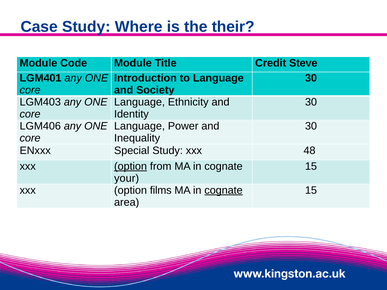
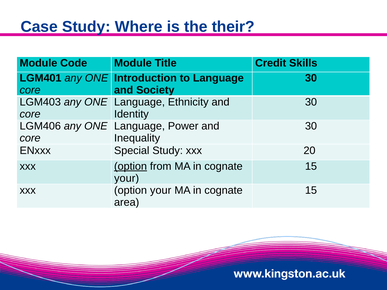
Steve: Steve -> Skills (303, 63)
48: 48 -> 20 (310, 151)
option films: films -> your (161, 190)
cognate underline: present -> none (224, 190)
